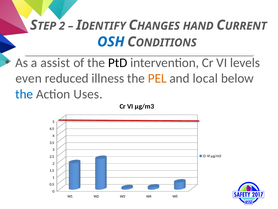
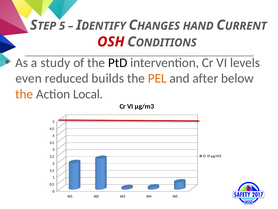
2: 2 -> 5 (62, 26)
OSH colour: blue -> red (111, 42)
assist: assist -> study (55, 63)
illness: illness -> builds (108, 78)
local: local -> after (205, 78)
the colour: blue -> orange (24, 94)
Uses: Uses -> Local (88, 94)
